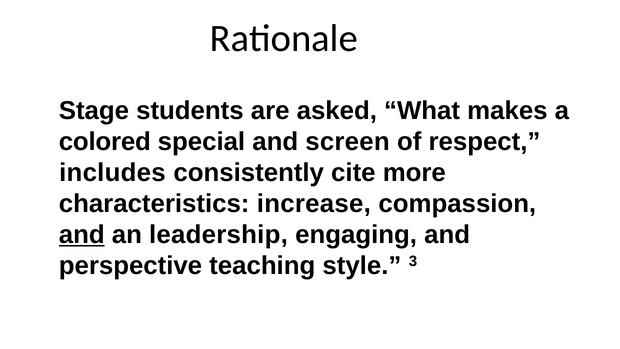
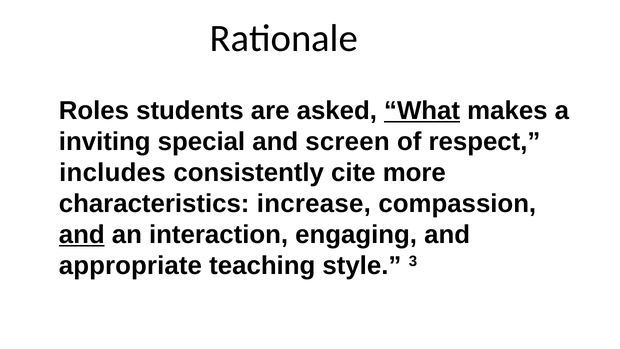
Stage: Stage -> Roles (94, 110)
What underline: none -> present (422, 110)
colored: colored -> inviting (105, 141)
leadership: leadership -> interaction (219, 234)
perspective: perspective -> appropriate (130, 265)
